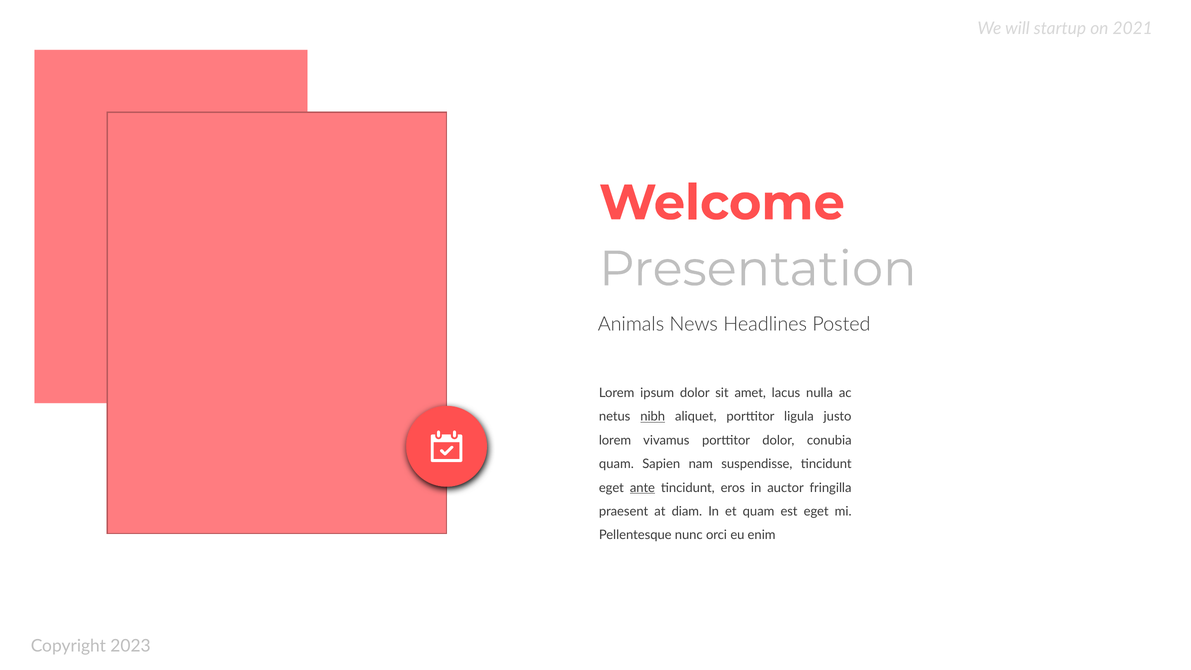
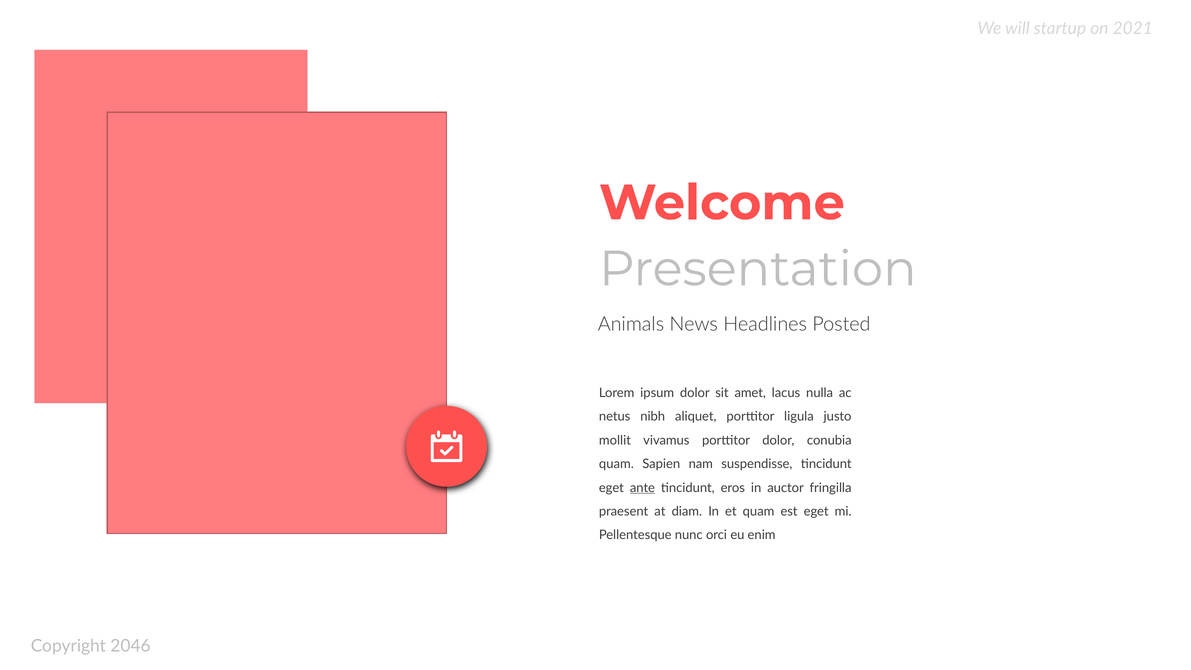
nibh underline: present -> none (653, 417)
lorem: lorem -> mollit (615, 440)
2023: 2023 -> 2046 (131, 646)
